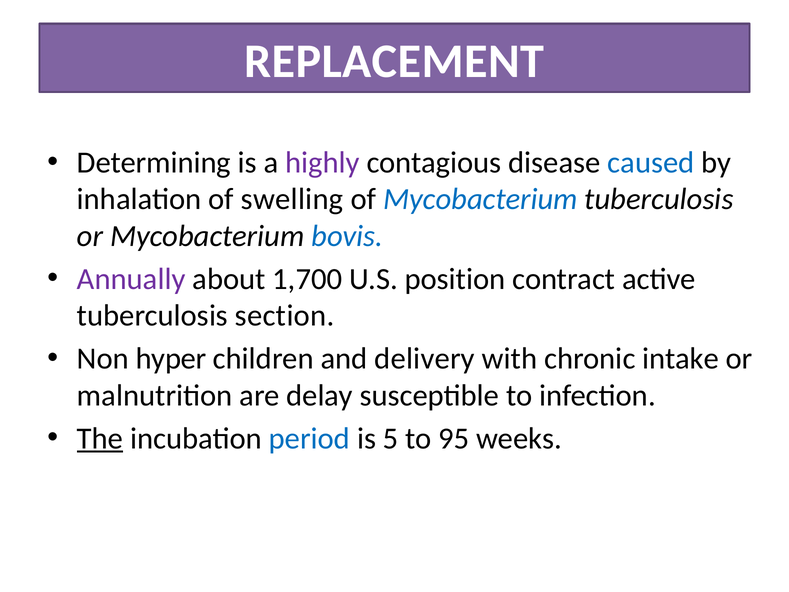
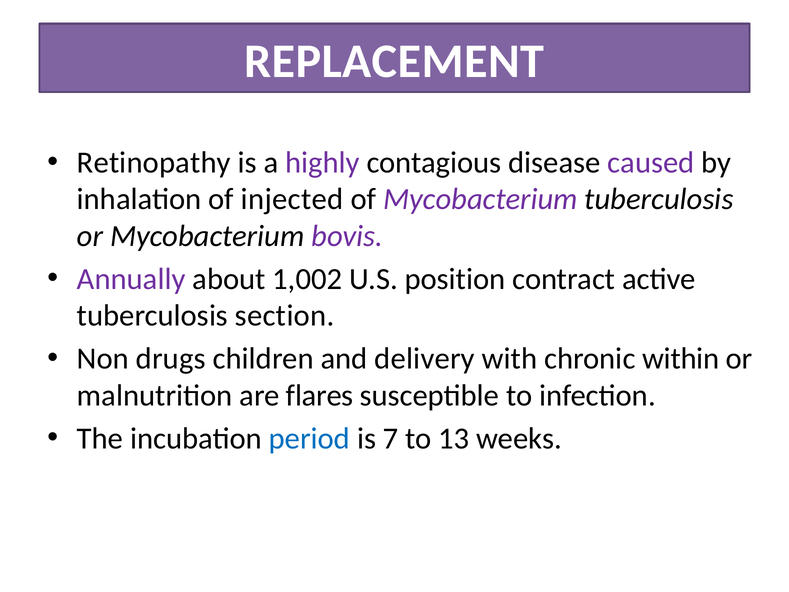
Determining: Determining -> Retinopathy (154, 163)
caused colour: blue -> purple (651, 163)
swelling: swelling -> injected (292, 199)
Mycobacterium colour: blue -> purple (480, 199)
bovis colour: blue -> purple (347, 236)
1,700: 1,700 -> 1,002 (307, 279)
hyper: hyper -> drugs (171, 359)
intake: intake -> within (681, 359)
delay: delay -> flares (320, 395)
The underline: present -> none (100, 438)
5: 5 -> 7 (391, 438)
95: 95 -> 13 (454, 438)
